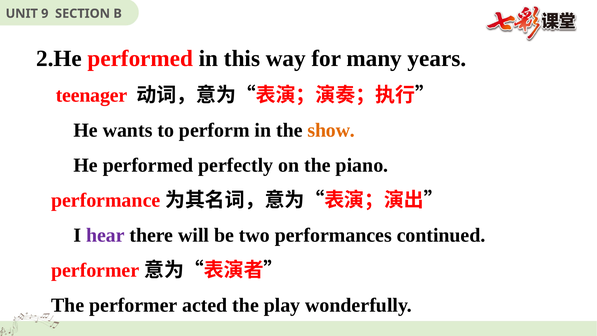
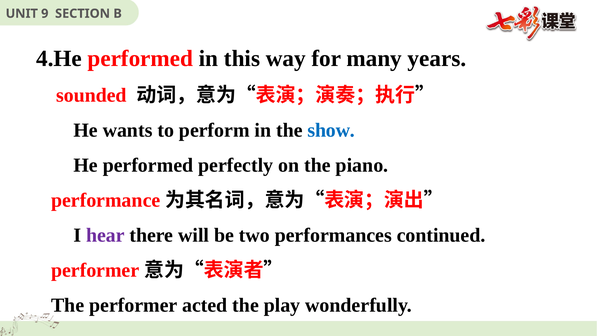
2.He: 2.He -> 4.He (59, 58)
teenager: teenager -> sounded (91, 95)
show colour: orange -> blue (331, 130)
